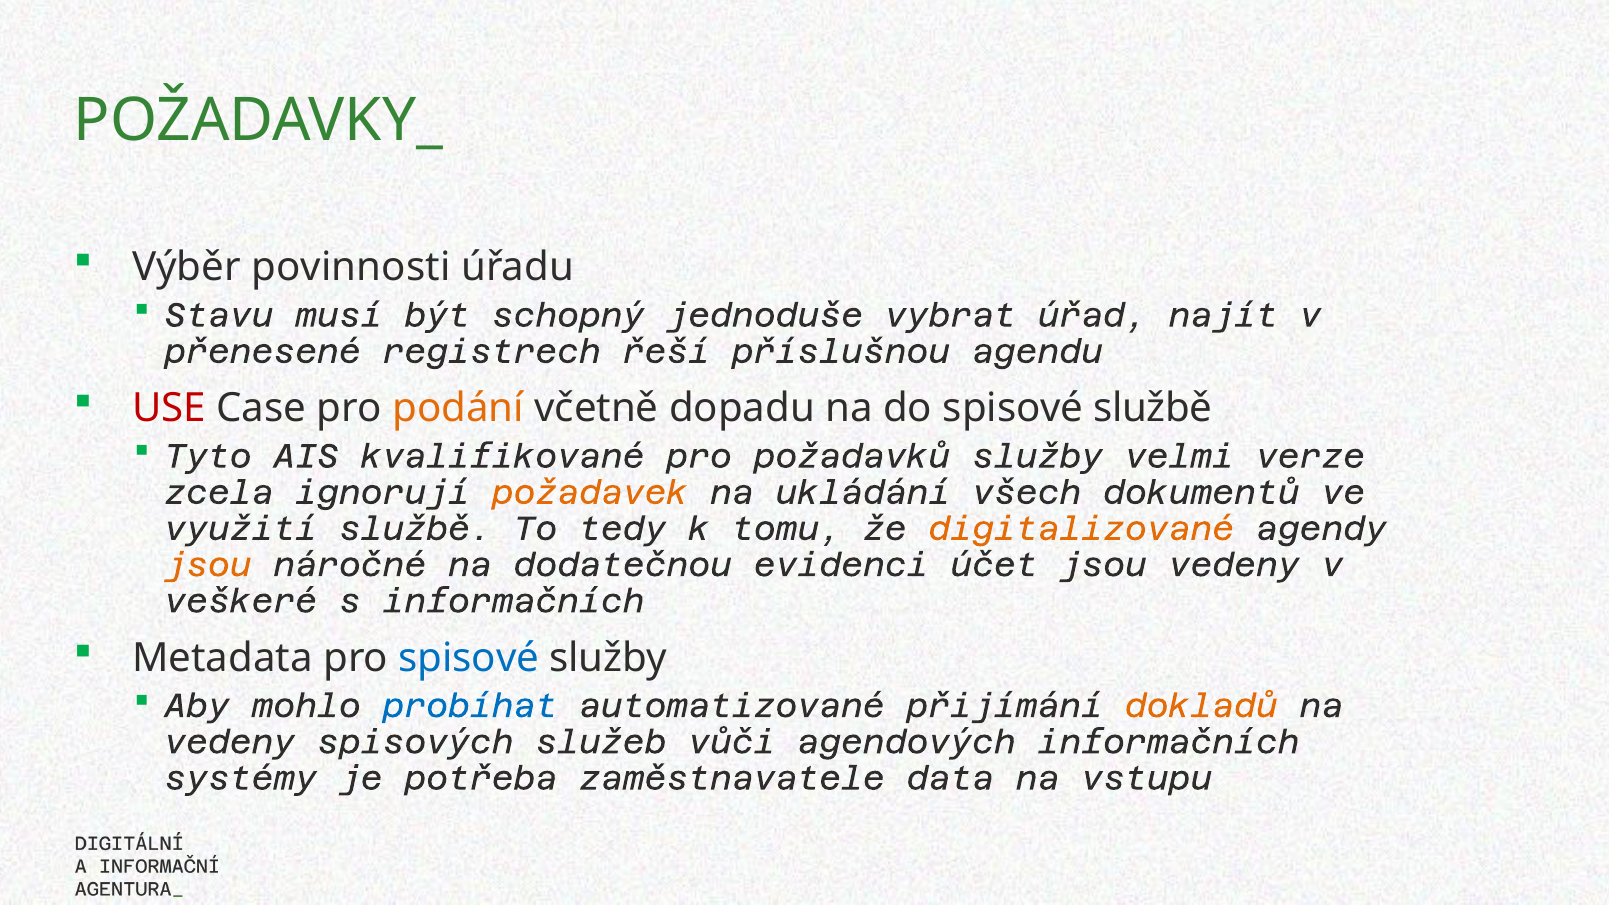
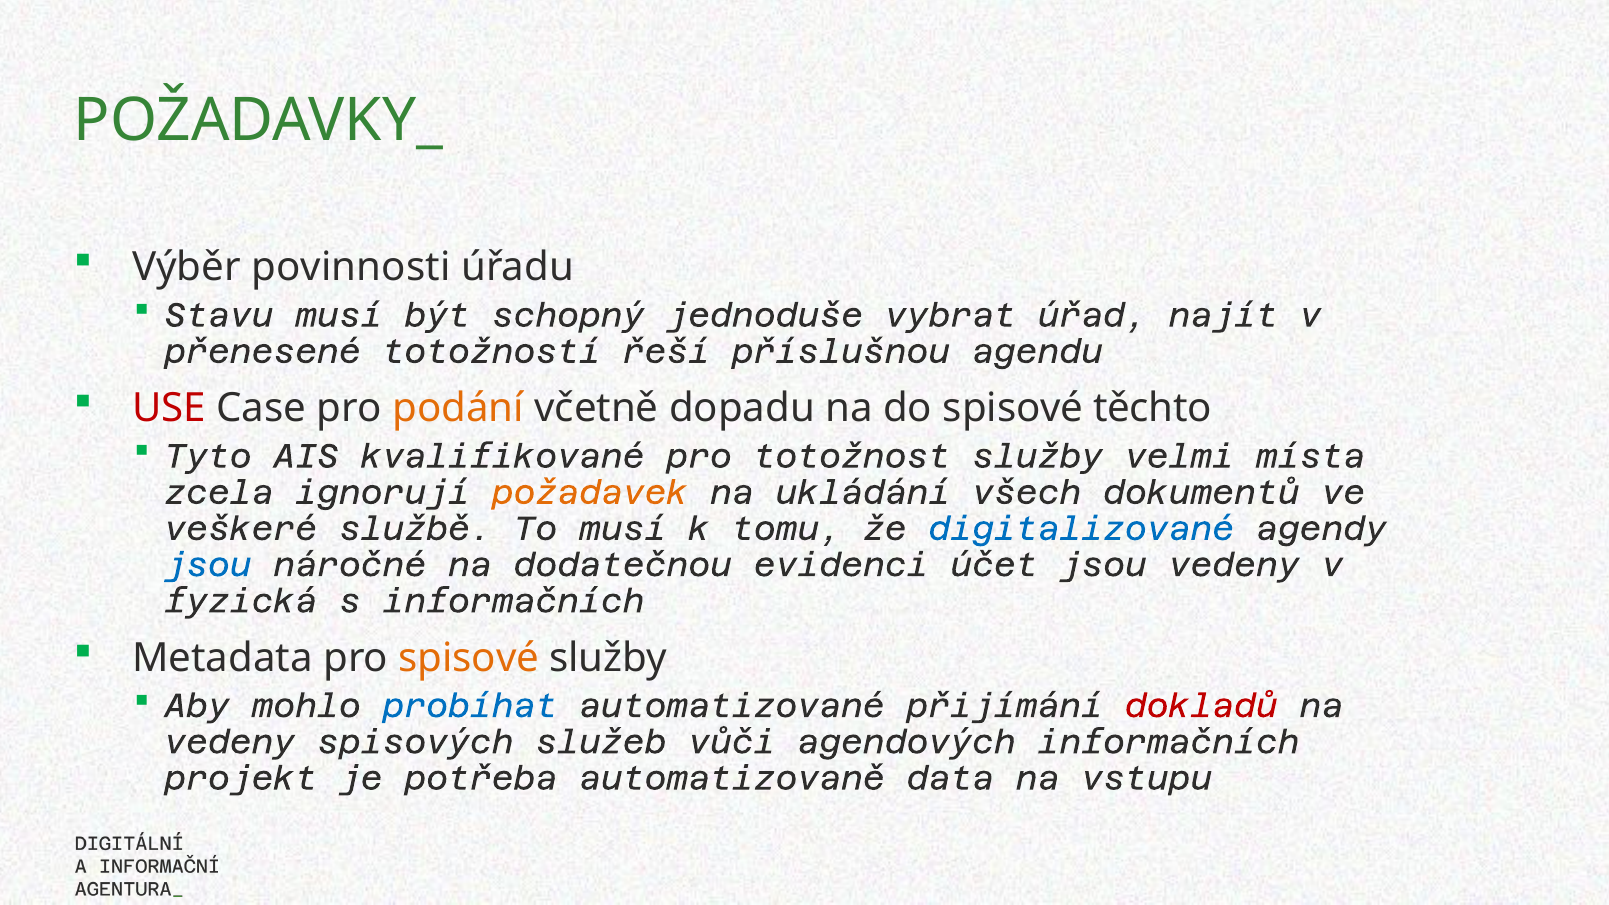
registrech: registrech -> totožností (492, 352)
spisové službě: službě -> těchto (1153, 408)
požadavků: požadavků -> totožnost (852, 457)
verze: verze -> místa (1311, 457)
využití: využití -> veškeré (241, 529)
To tedy: tedy -> musí (623, 529)
digitalizované colour: orange -> blue (1081, 529)
jsou colour: orange -> blue (208, 565)
veškeré: veškeré -> fyzická (241, 601)
spisové colour: blue -> orange (469, 658)
dokladů colour: orange -> red (1201, 706)
systémy: systémy -> projekt (241, 778)
zaměstnavatele: zaměstnavatele -> automatizovaně (732, 778)
